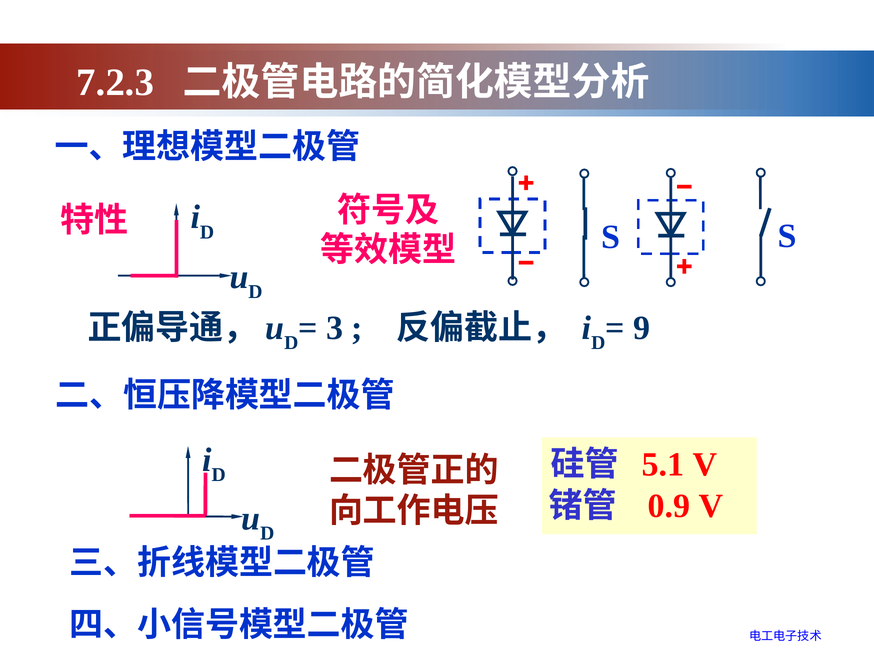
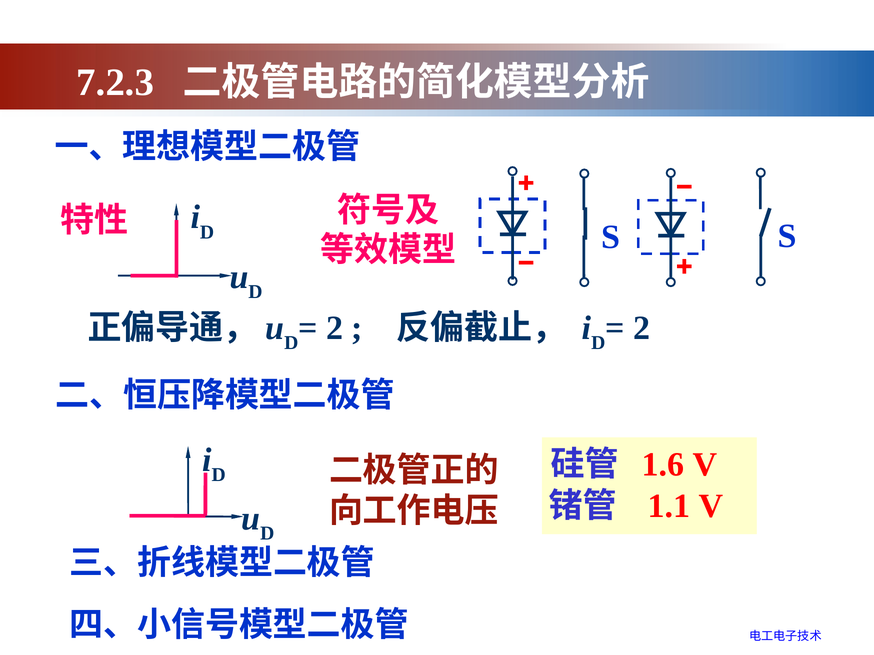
3: 3 -> 2 (335, 328)
9: 9 -> 2 (642, 328)
5.1: 5.1 -> 1.6 (663, 465)
0.9: 0.9 -> 1.1 (669, 507)
